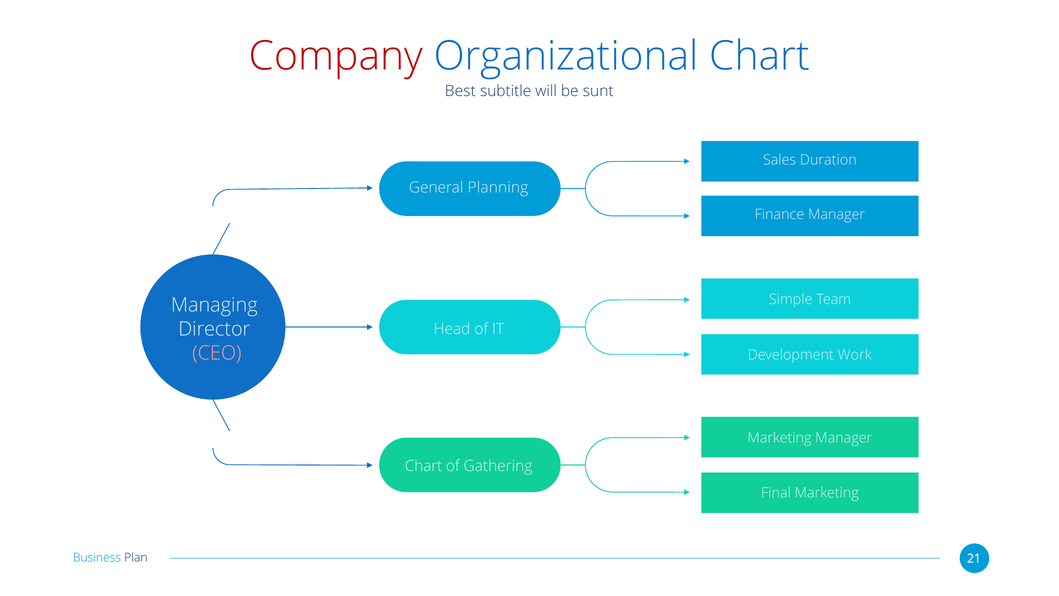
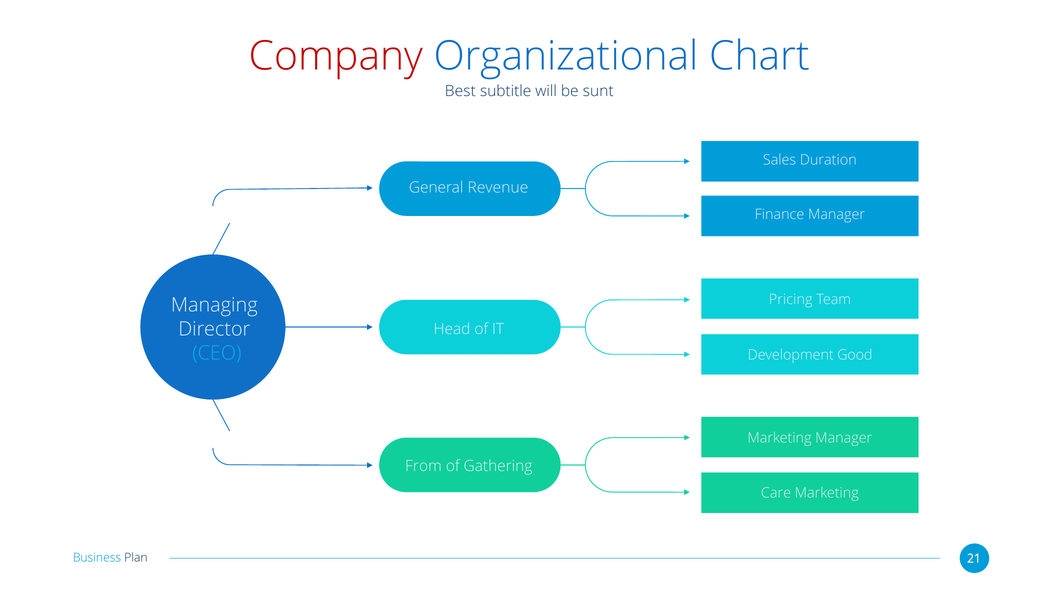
Planning: Planning -> Revenue (498, 188)
Simple: Simple -> Pricing (791, 299)
CEO colour: pink -> light blue (217, 353)
Work: Work -> Good (855, 355)
Chart: Chart -> From (423, 466)
Final: Final -> Care (776, 493)
